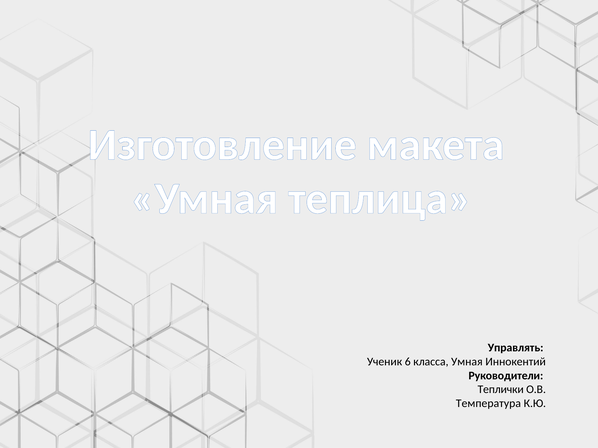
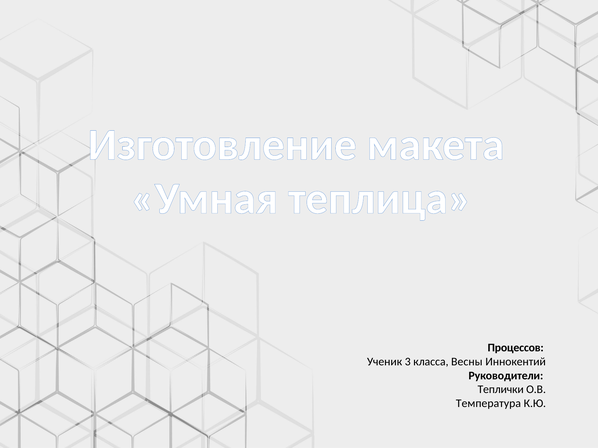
Управлять: Управлять -> Процессов (516, 348)
6: 6 -> 3 (408, 362)
класса Умная: Умная -> Весны (467, 362)
